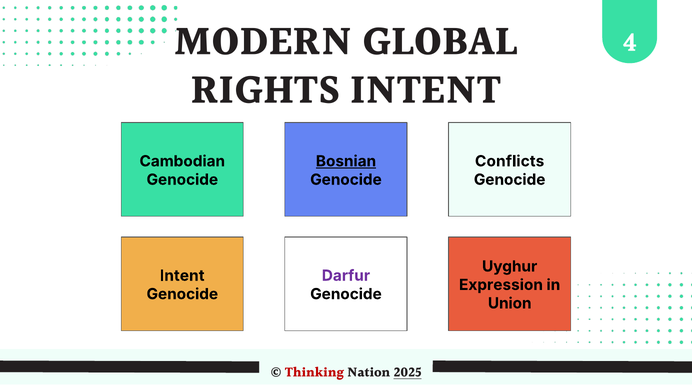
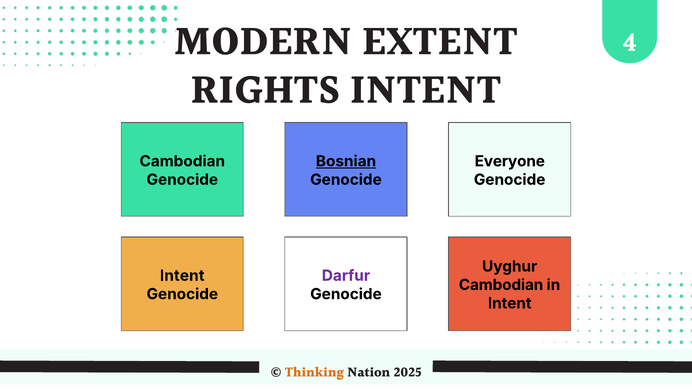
GLOBAL: GLOBAL -> EXTENT (440, 43)
Conflicts: Conflicts -> Everyone (510, 161)
Expression: Expression -> Cambodian (501, 285)
Union: Union -> Intent (510, 304)
Thinking colour: red -> orange (314, 373)
2025 underline: present -> none (408, 373)
